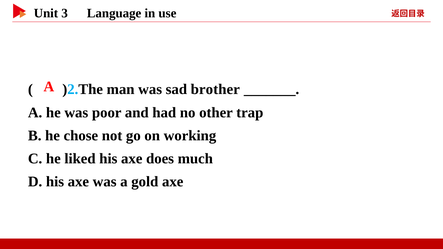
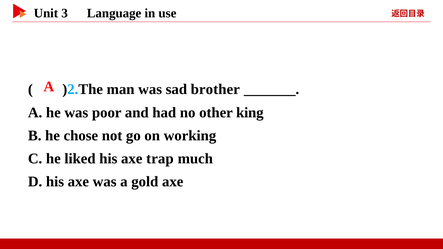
trap: trap -> king (250, 113)
does: does -> trap (160, 159)
